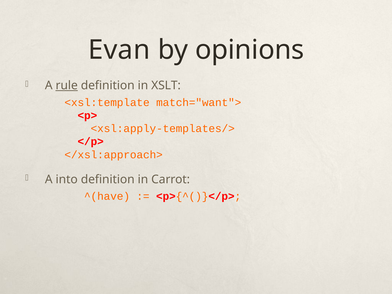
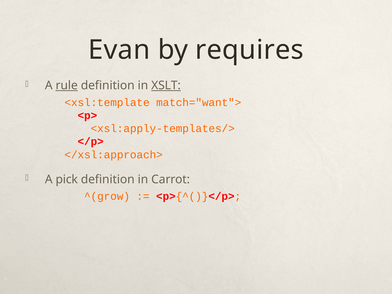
opinions: opinions -> requires (249, 50)
XSLT underline: none -> present (166, 85)
into: into -> pick (67, 179)
^(have: ^(have -> ^(grow (107, 196)
